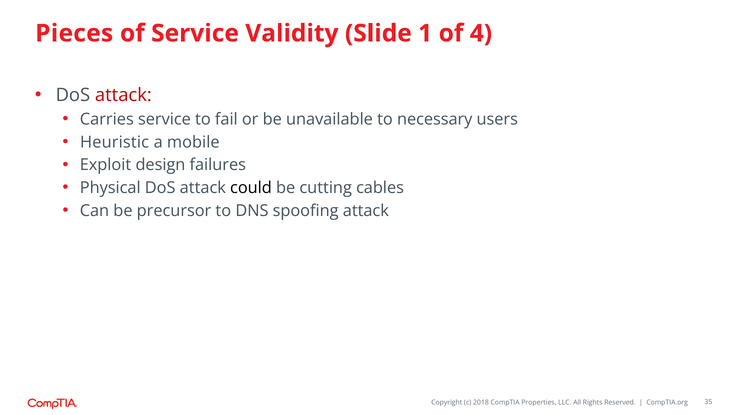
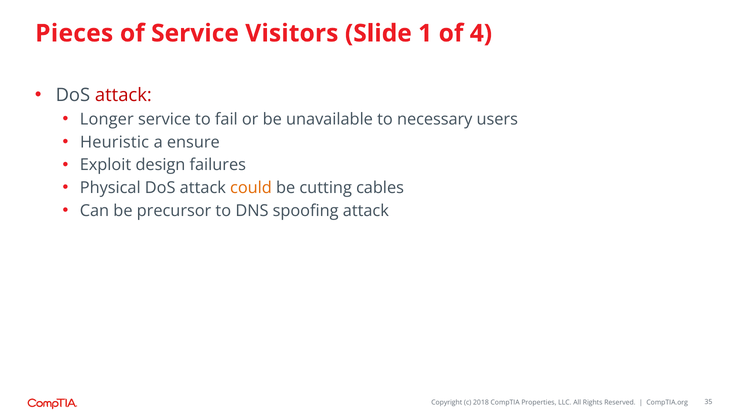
Validity: Validity -> Visitors (292, 33)
Carries: Carries -> Longer (107, 119)
mobile: mobile -> ensure (193, 142)
could colour: black -> orange (251, 188)
